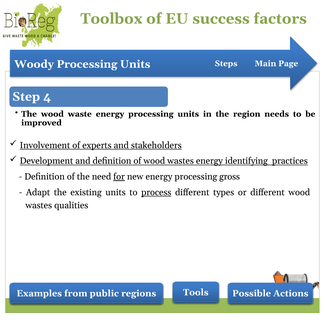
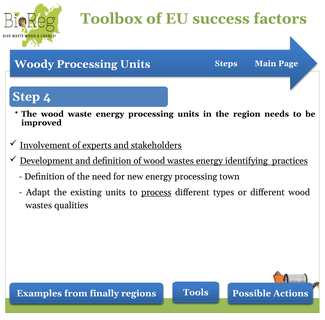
for underline: present -> none (119, 177)
gross: gross -> town (229, 177)
public: public -> finally (104, 293)
